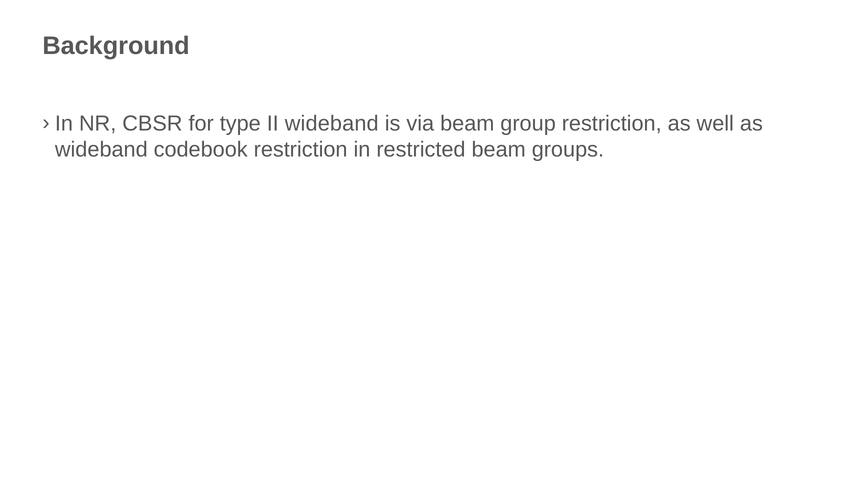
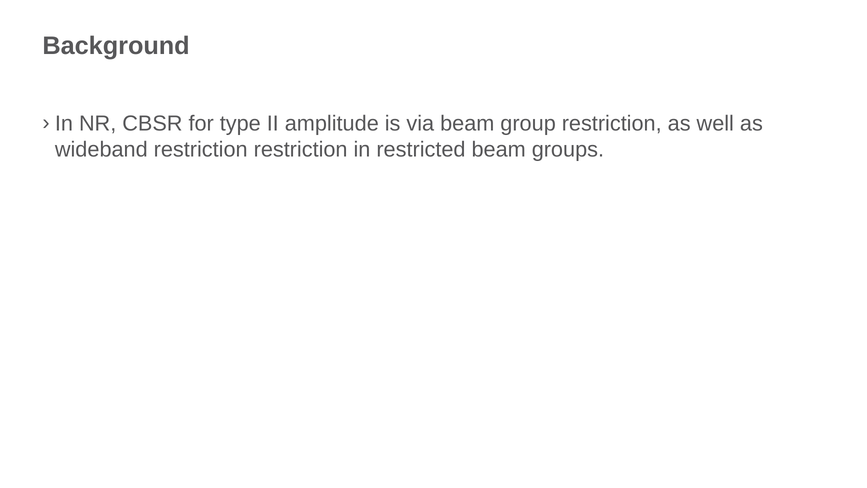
II wideband: wideband -> amplitude (332, 124)
wideband codebook: codebook -> restriction (201, 150)
